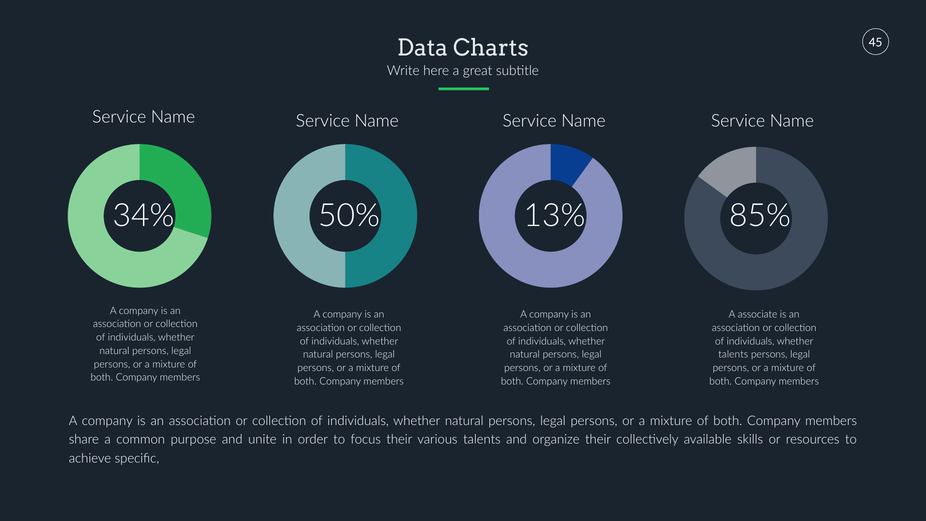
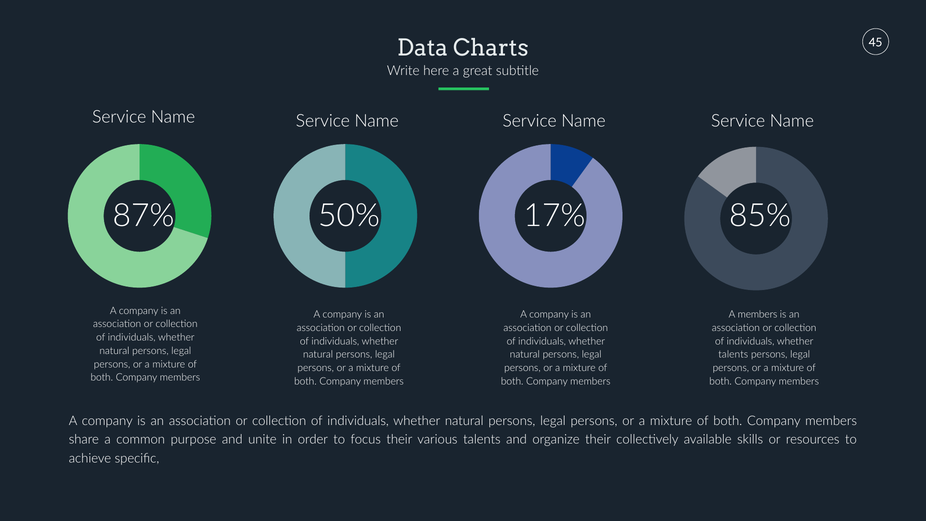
34%: 34% -> 87% (144, 216)
13%: 13% -> 17% (555, 216)
A associate: associate -> members (758, 315)
